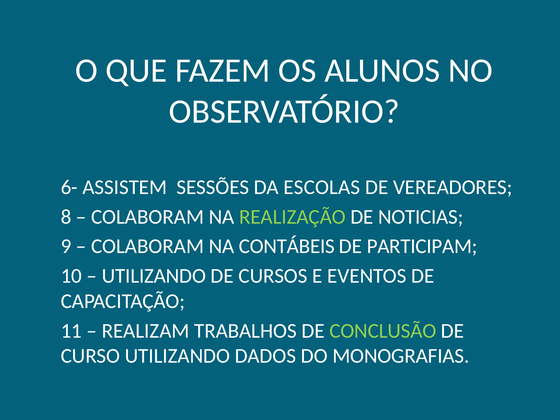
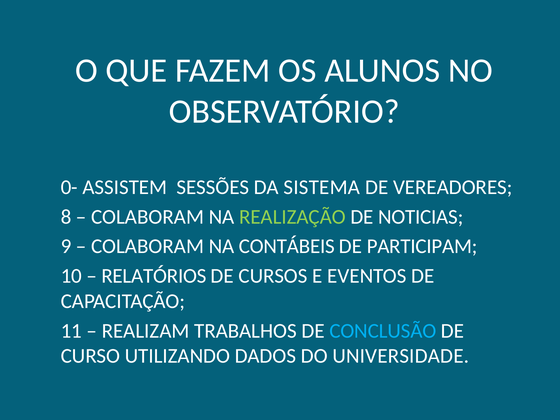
6-: 6- -> 0- (69, 187)
ESCOLAS: ESCOLAS -> SISTEMA (322, 187)
UTILIZANDO: UTILIZANDO -> RELATÓRIOS (154, 276)
CONCLUSÃO colour: light green -> light blue (383, 331)
MONOGRAFIAS: MONOGRAFIAS -> UNIVERSIDADE (401, 356)
